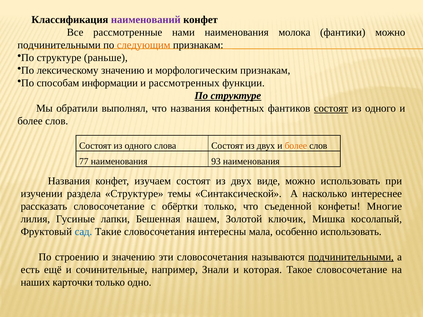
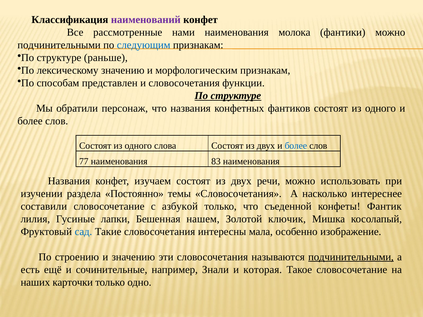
следующим colour: orange -> blue (144, 45)
информации: информации -> представлен (110, 83)
и рассмотренных: рассмотренных -> словосочетания (184, 83)
выполнял: выполнял -> персонаж (125, 109)
состоят underline: present -> none (331, 109)
более colour: orange -> blue (296, 146)
93: 93 -> 83 (216, 162)
виде: виде -> речи (269, 181)
раздела Структуре: Структуре -> Постоянно (134, 194)
темы Синтаксической: Синтаксической -> Словосочетания (238, 194)
рассказать: рассказать -> составили (44, 206)
обёртки: обёртки -> азбукой (180, 206)
Многие: Многие -> Фантик (384, 206)
особенно использовать: использовать -> изображение (351, 232)
